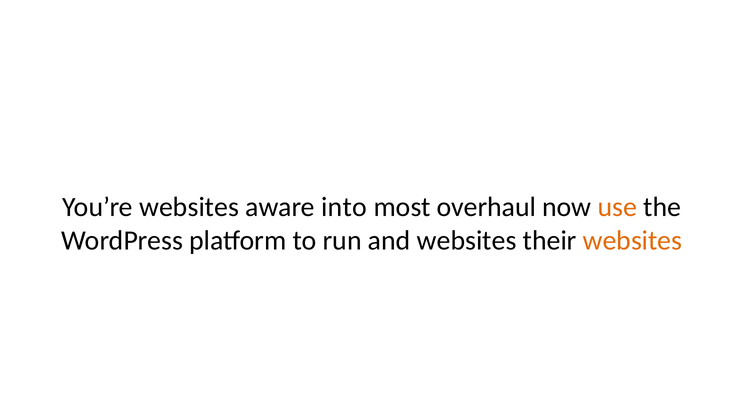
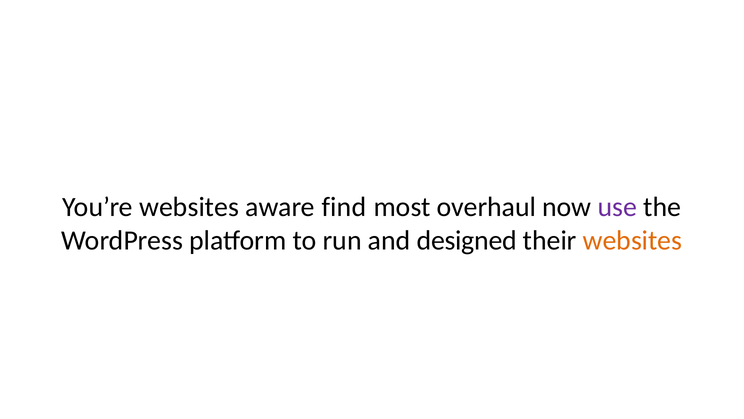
into: into -> find (344, 207)
use colour: orange -> purple (617, 207)
and websites: websites -> designed (467, 241)
